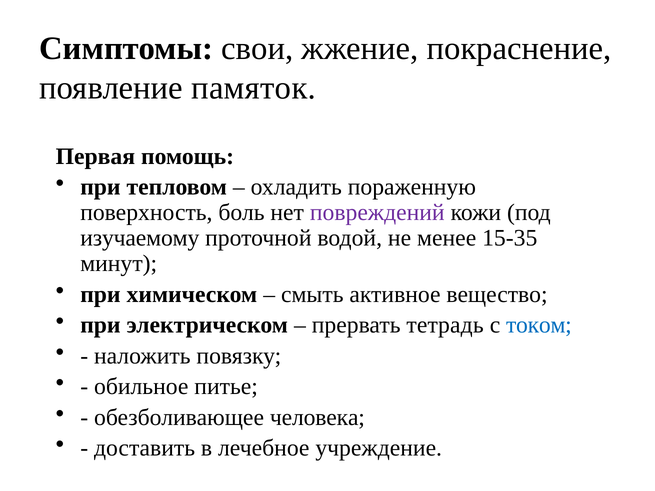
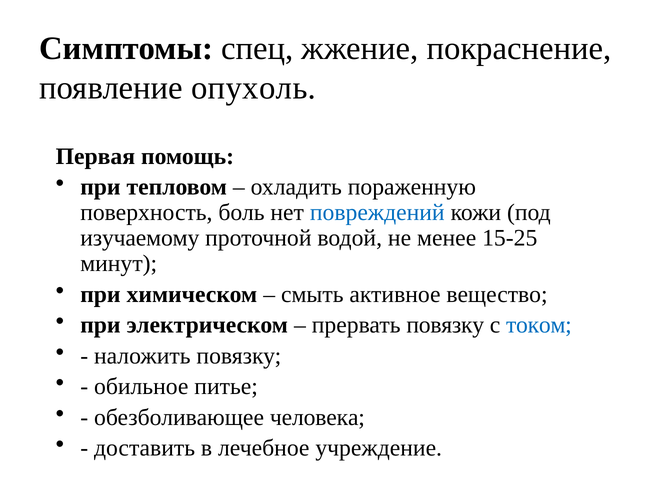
свои: свои -> спец (257, 49)
памяток: памяток -> опухоль (254, 88)
повреждений colour: purple -> blue (377, 213)
15-35: 15-35 -> 15-25 (510, 238)
прервать тетрадь: тетрадь -> повязку (445, 325)
